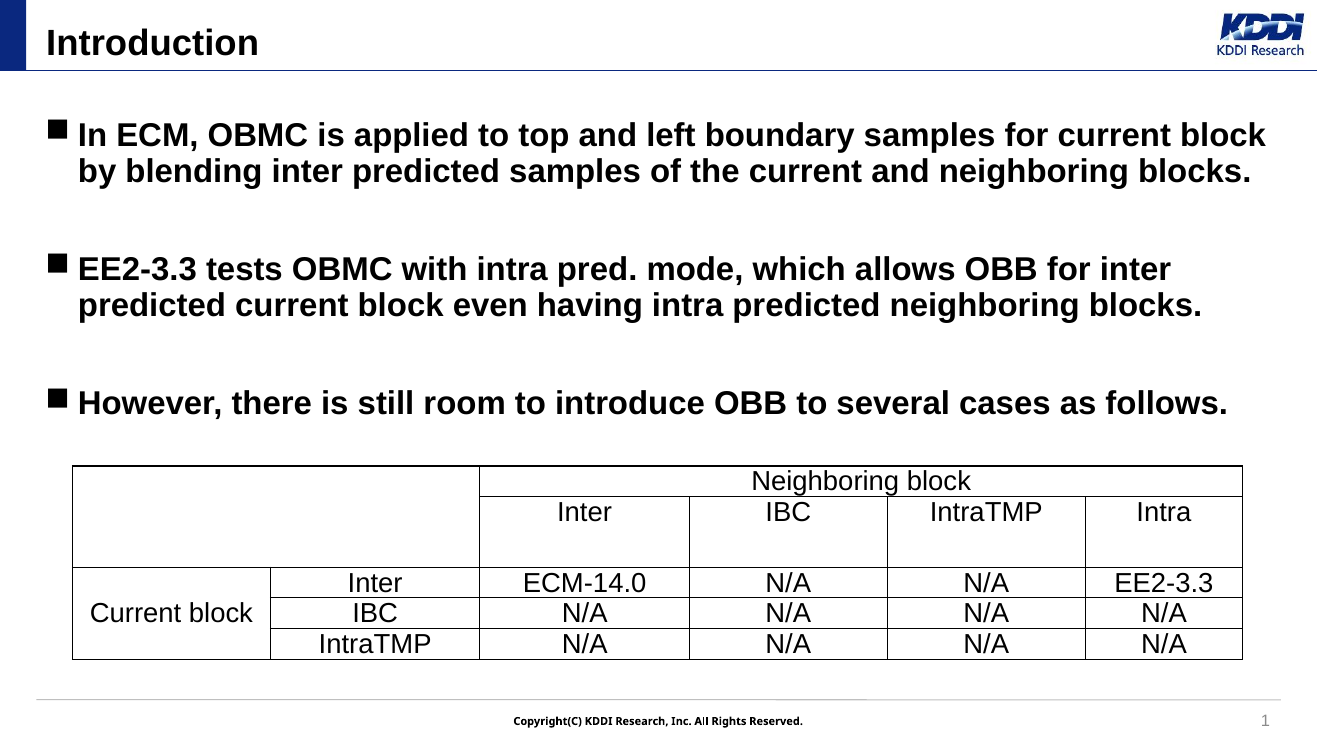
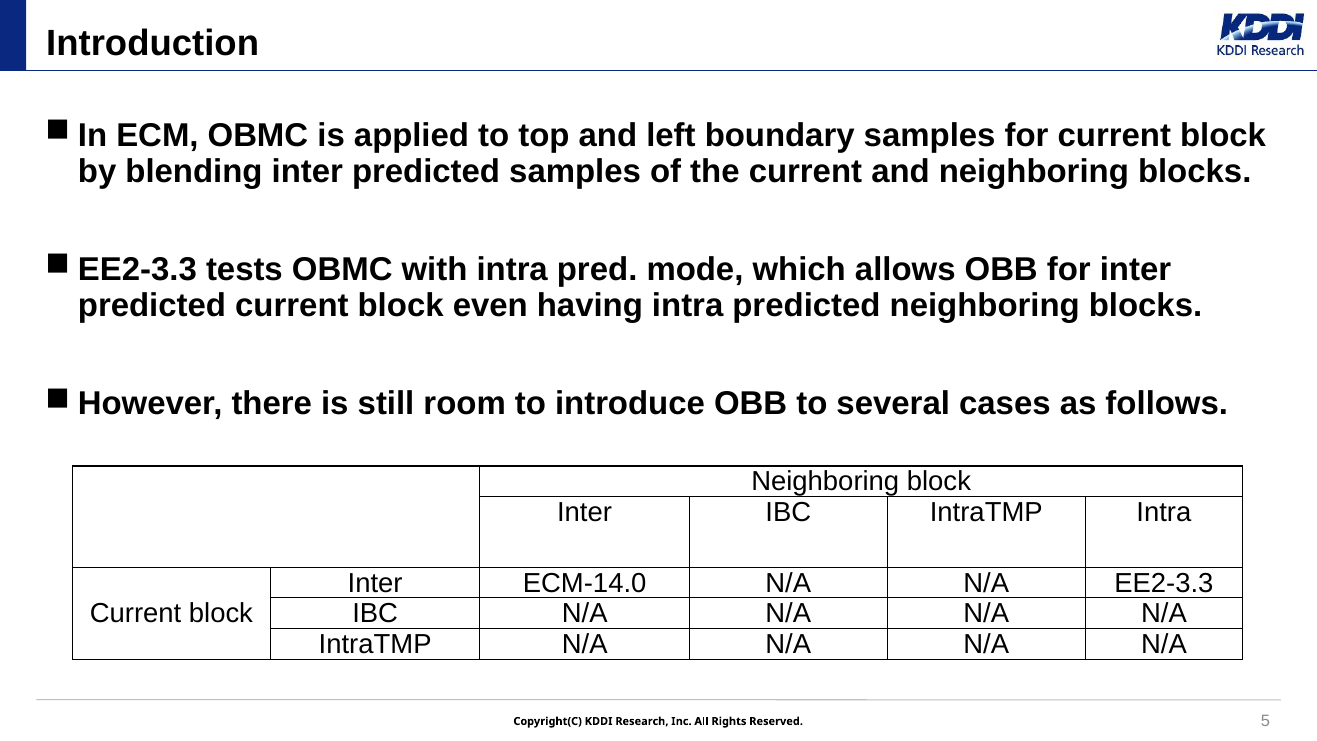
1: 1 -> 5 (1265, 721)
